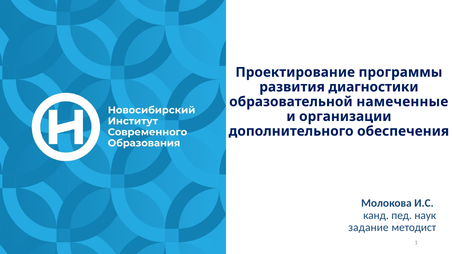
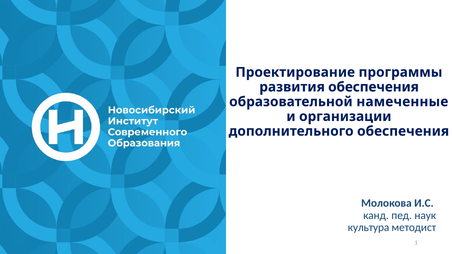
развития диагностики: диагностики -> обеспечения (374, 87)
задание: задание -> культура (369, 228)
